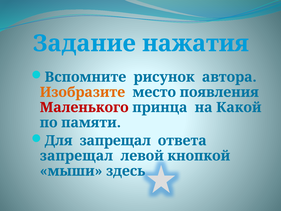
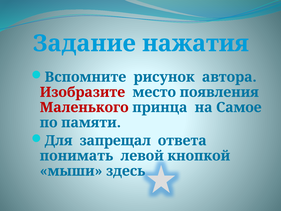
Изобразите colour: orange -> red (82, 92)
Какой: Какой -> Самое (239, 107)
запрещал: запрещал -> понимать (76, 156)
